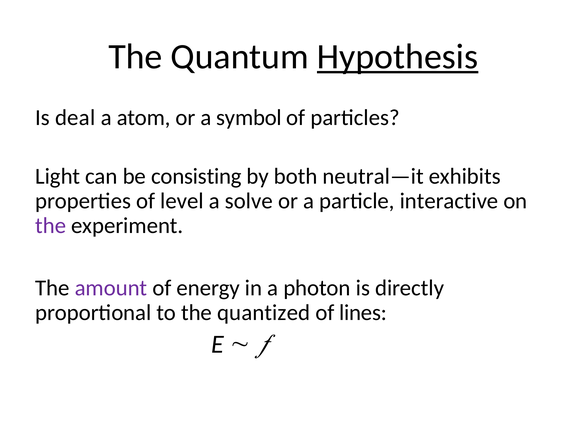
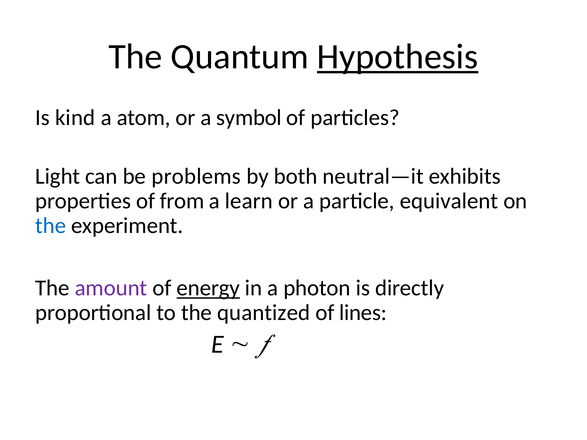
deal: deal -> kind (75, 118)
consisting: consisting -> problems (196, 176)
level: level -> from (182, 201)
solve: solve -> learn (249, 201)
interactive: interactive -> equivalent (449, 201)
the colour: purple -> blue (51, 226)
energy underline: none -> present (208, 288)
